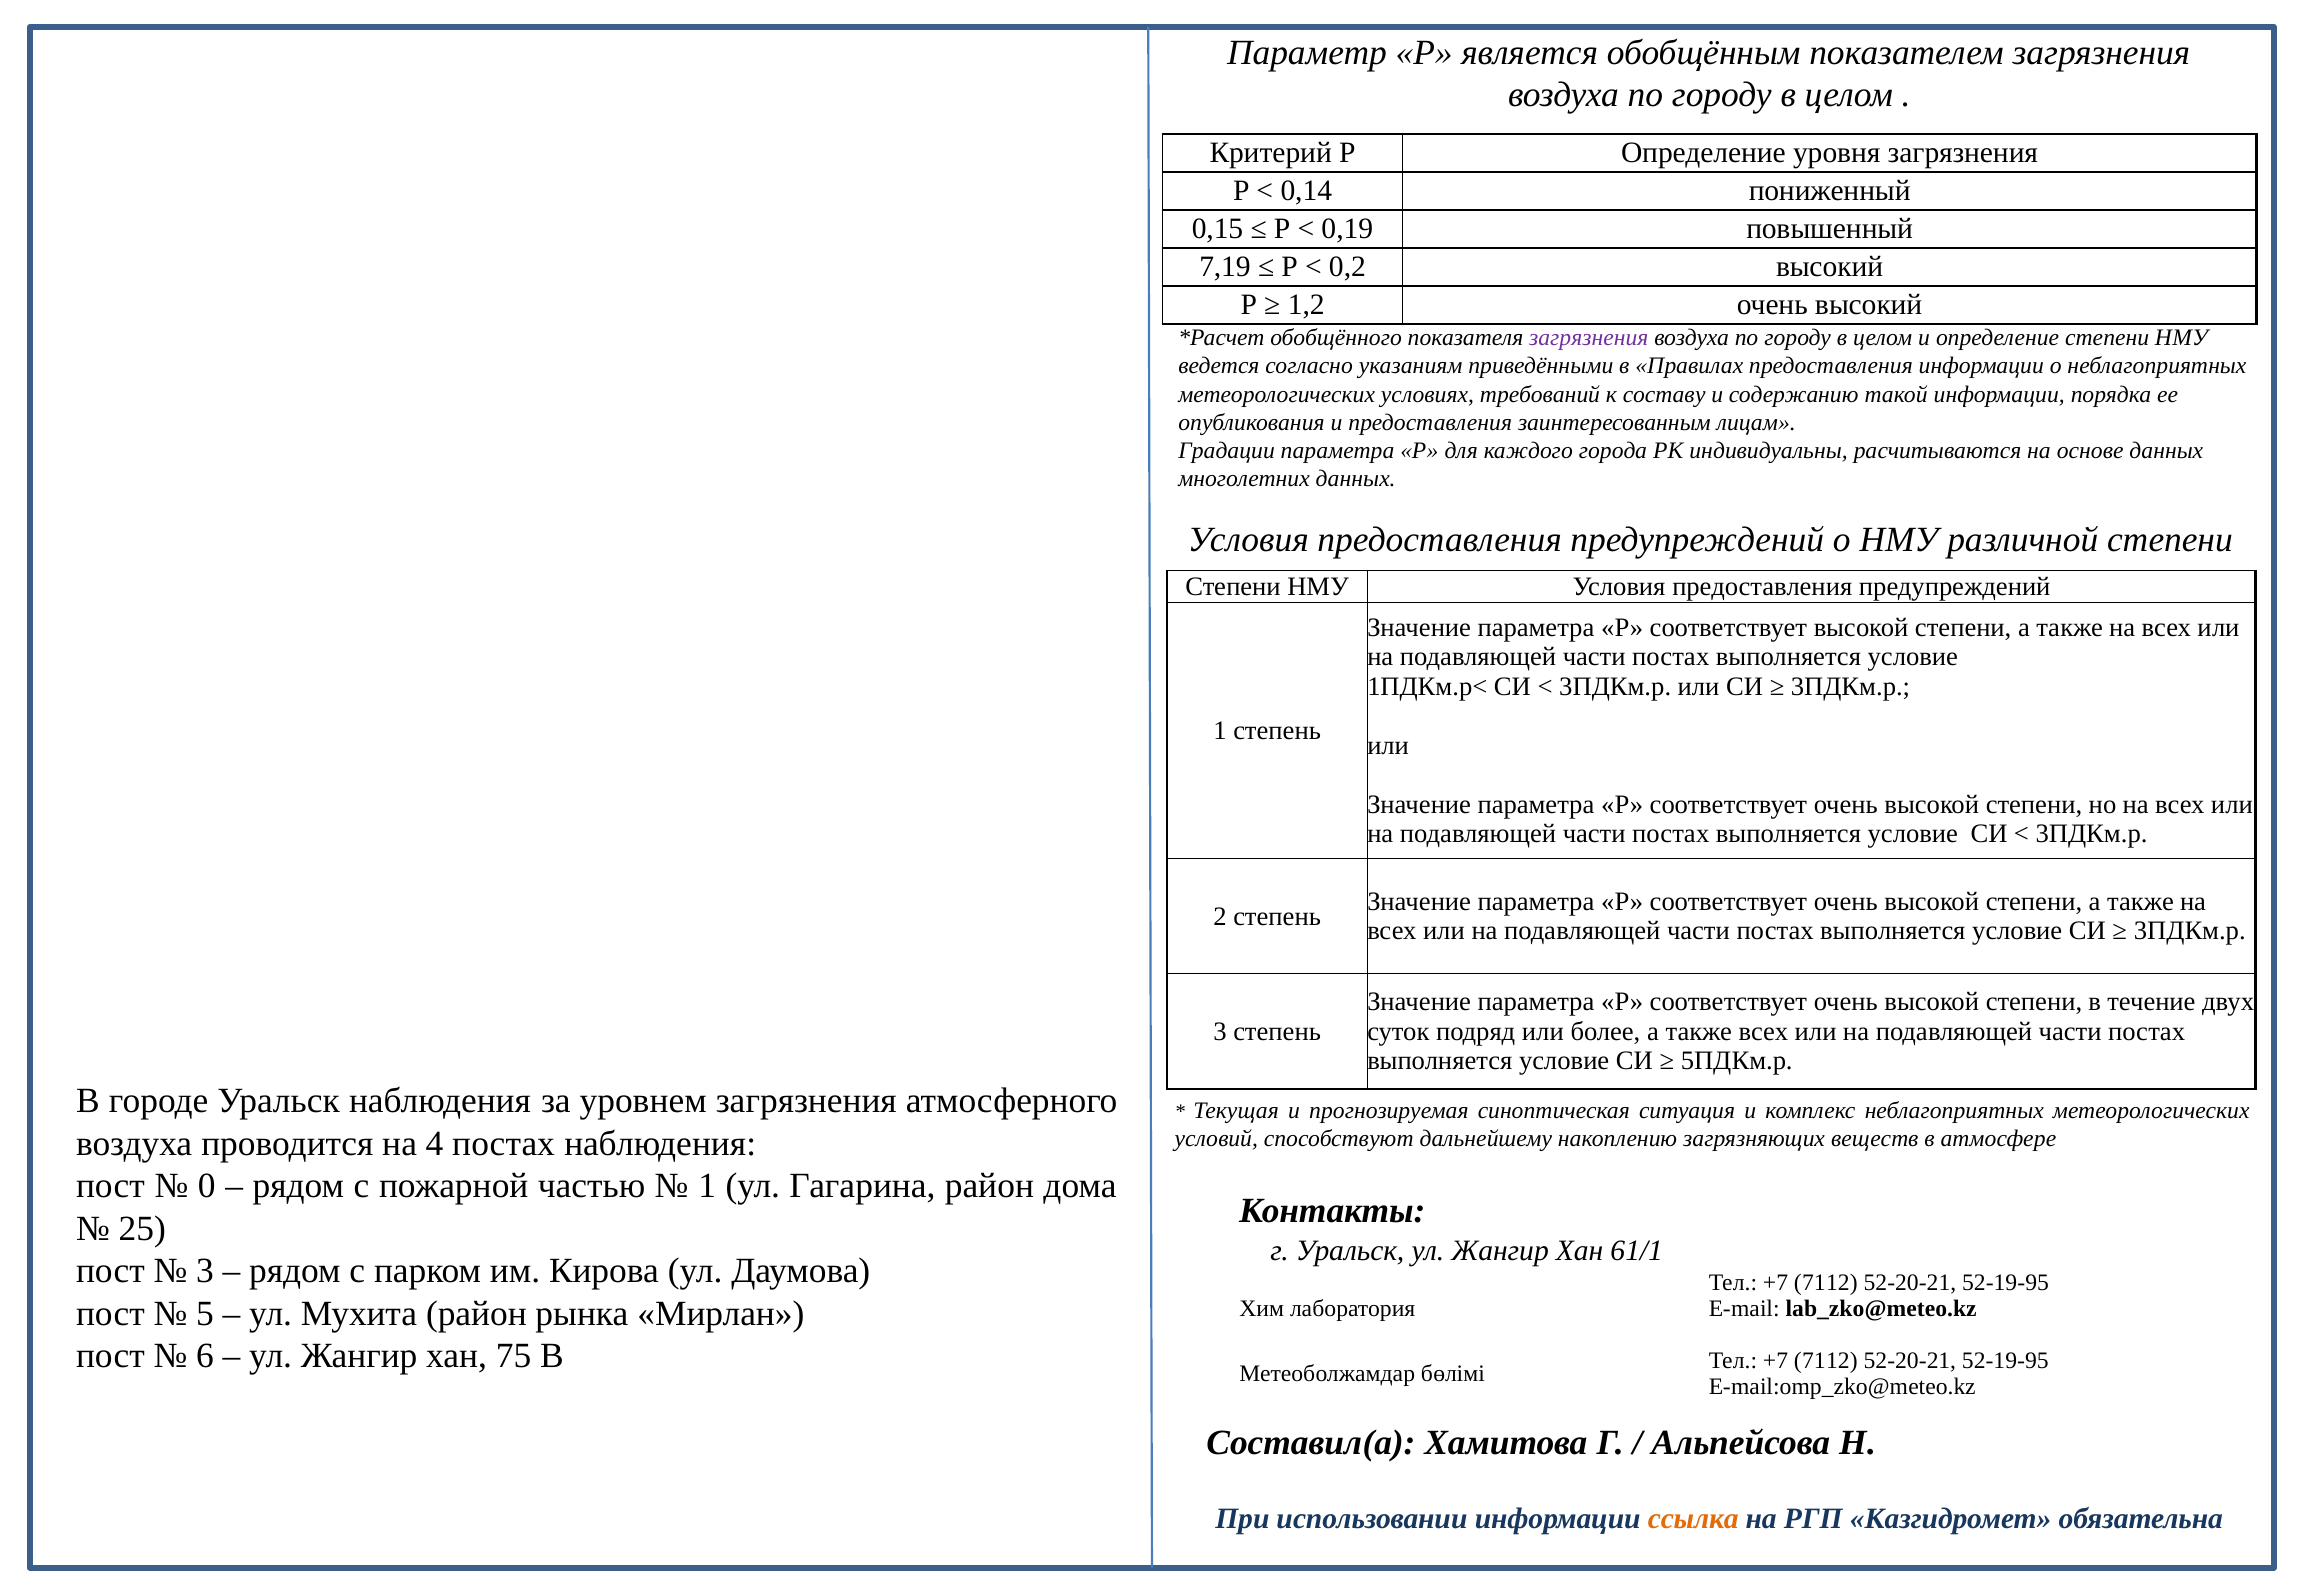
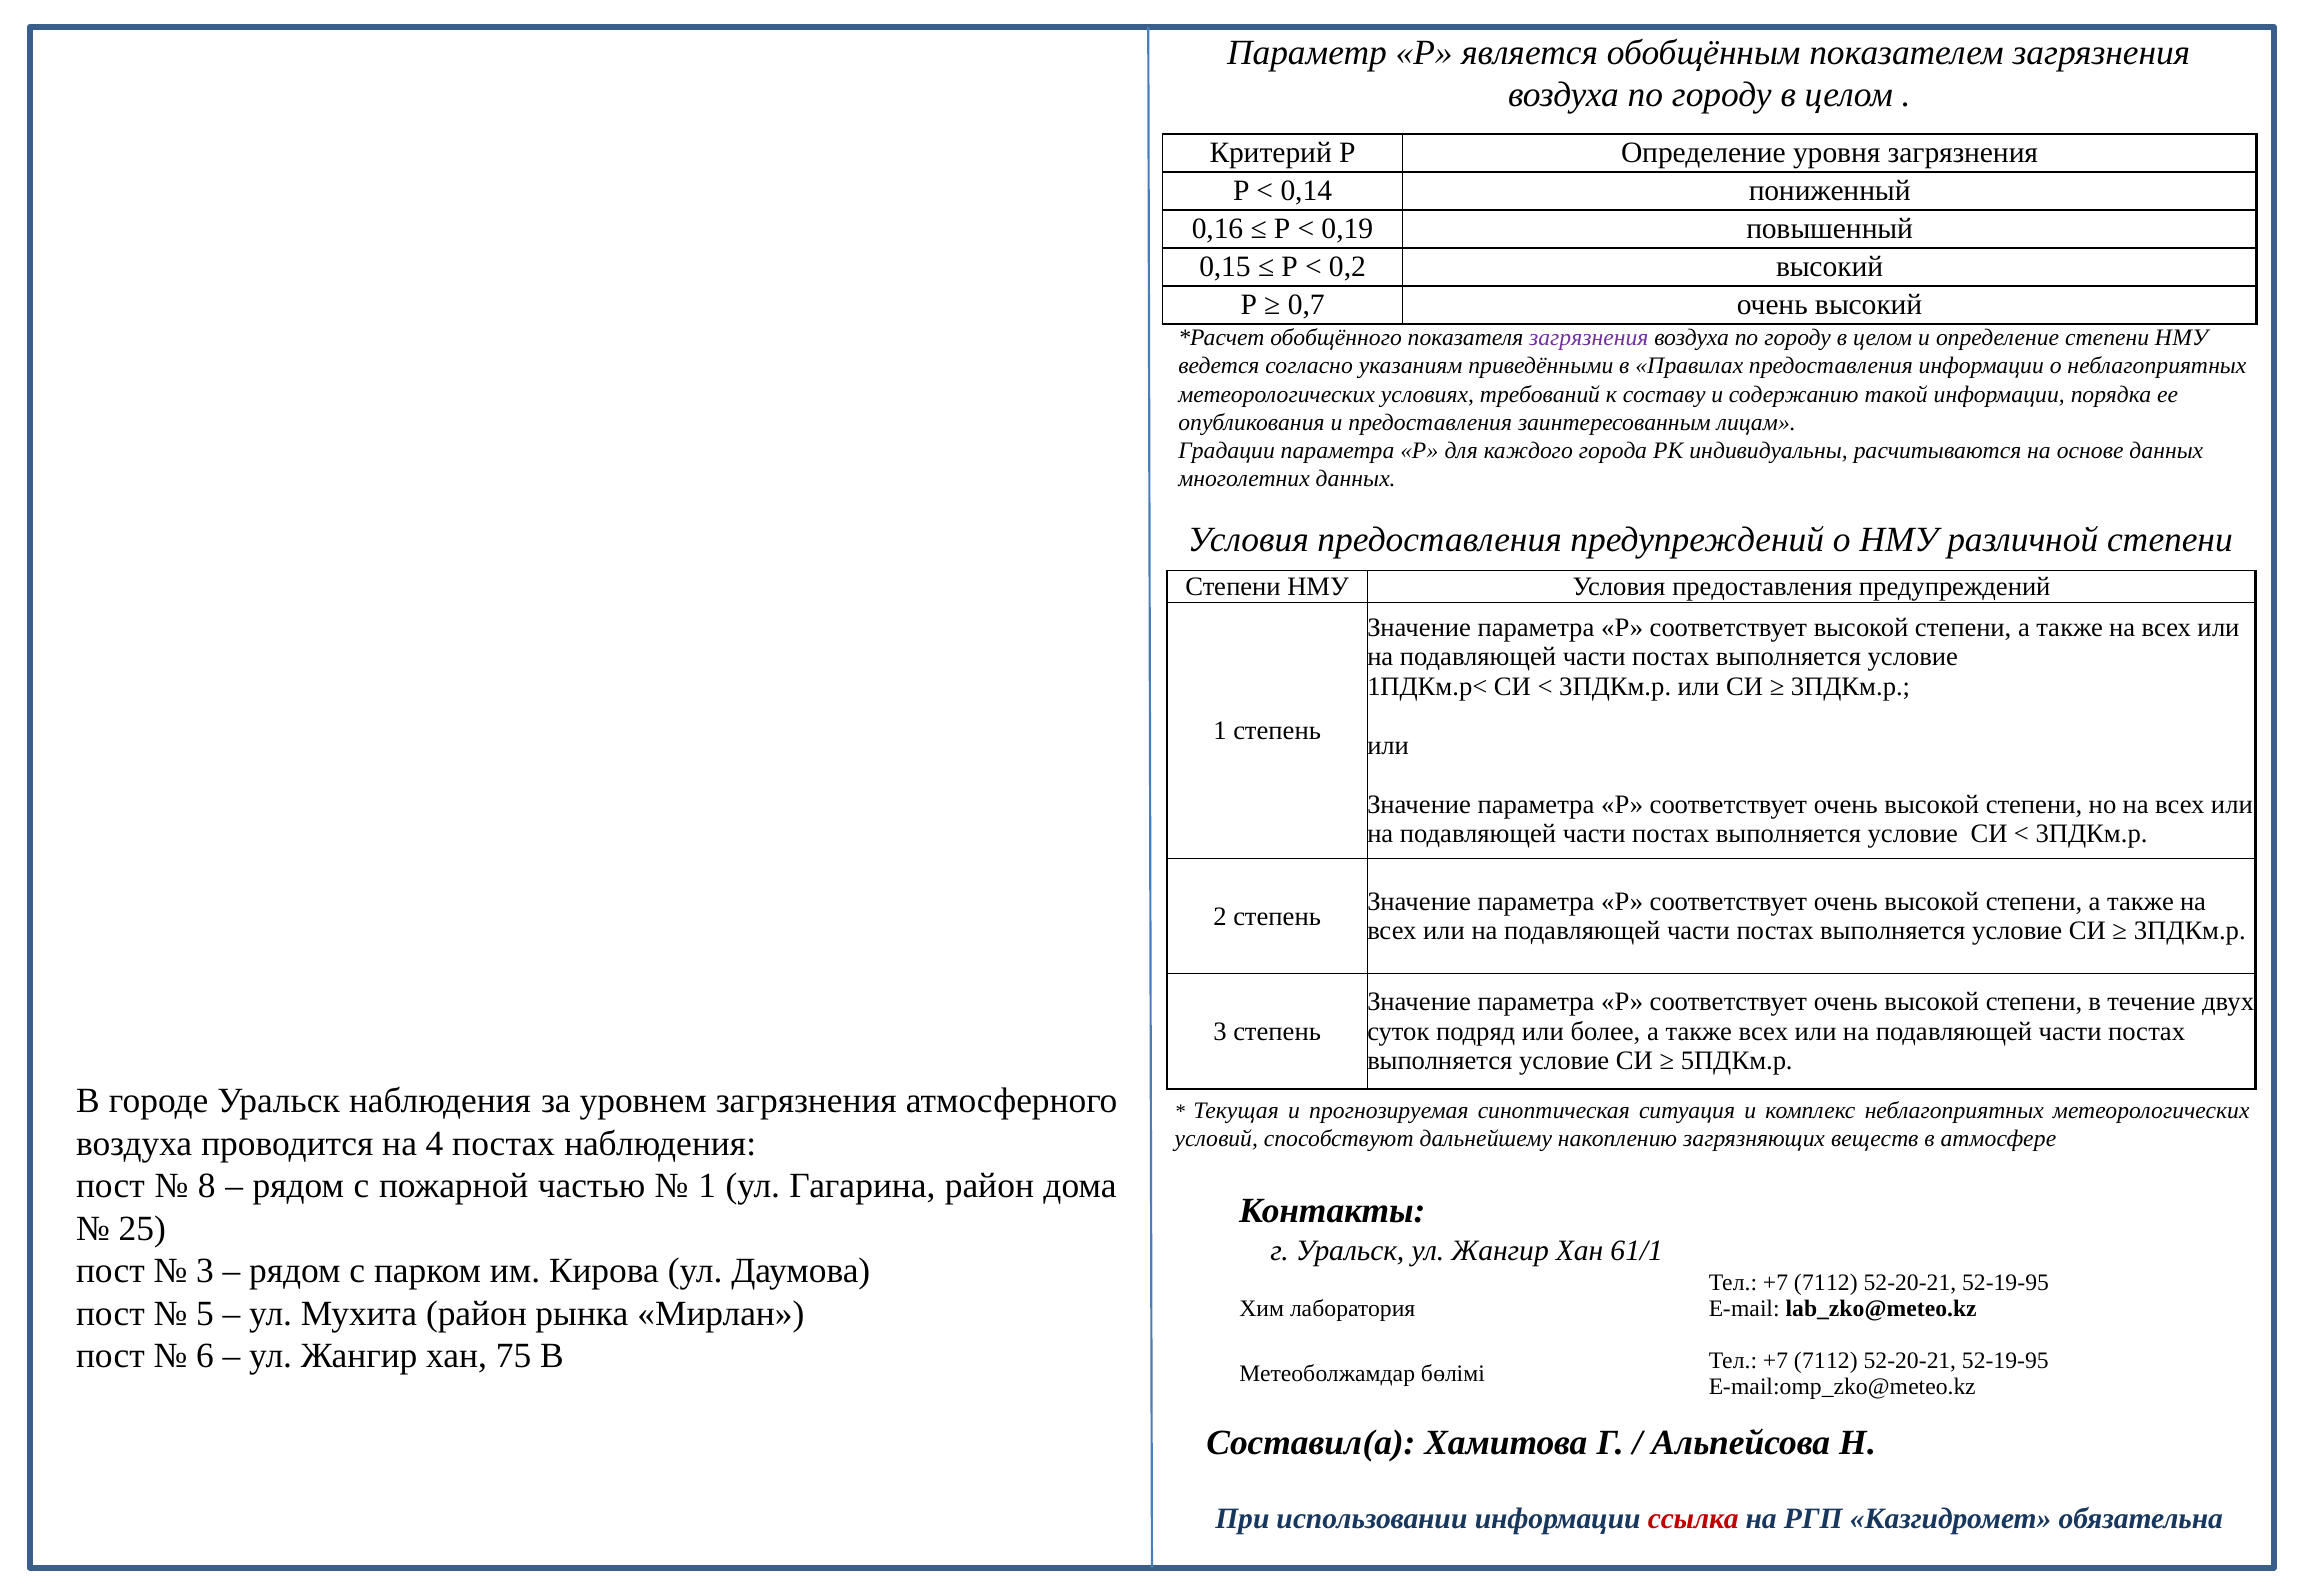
0,15: 0,15 -> 0,16 (1218, 229)
7,19: 7,19 -> 0,15 (1225, 267)
1,2: 1,2 -> 0,7 (1306, 305)
0: 0 -> 8 (207, 1186)
ссылка colour: orange -> red (1693, 1519)
